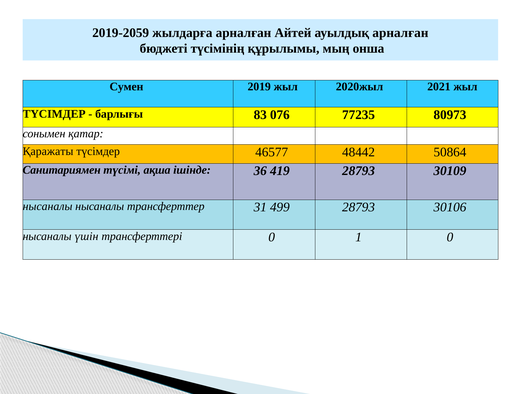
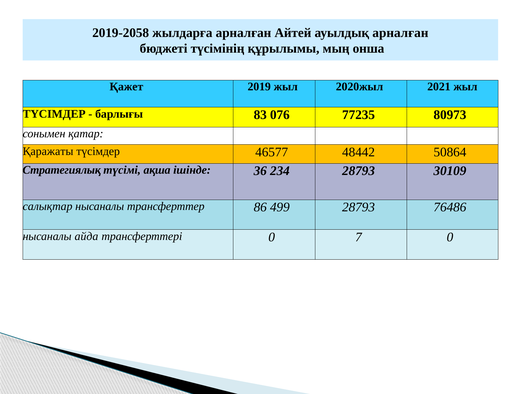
2019-2059: 2019-2059 -> 2019-2058 (121, 33)
Сумен: Сумен -> Қажет (126, 87)
Санитариямен: Санитариямен -> Стратегиялық (62, 170)
419: 419 -> 234 (280, 171)
нысаналы: нысаналы -> салықтар (48, 206)
31: 31 -> 86 (260, 207)
30106: 30106 -> 76486 (450, 207)
үшін: үшін -> айда (86, 236)
1: 1 -> 7 (359, 237)
